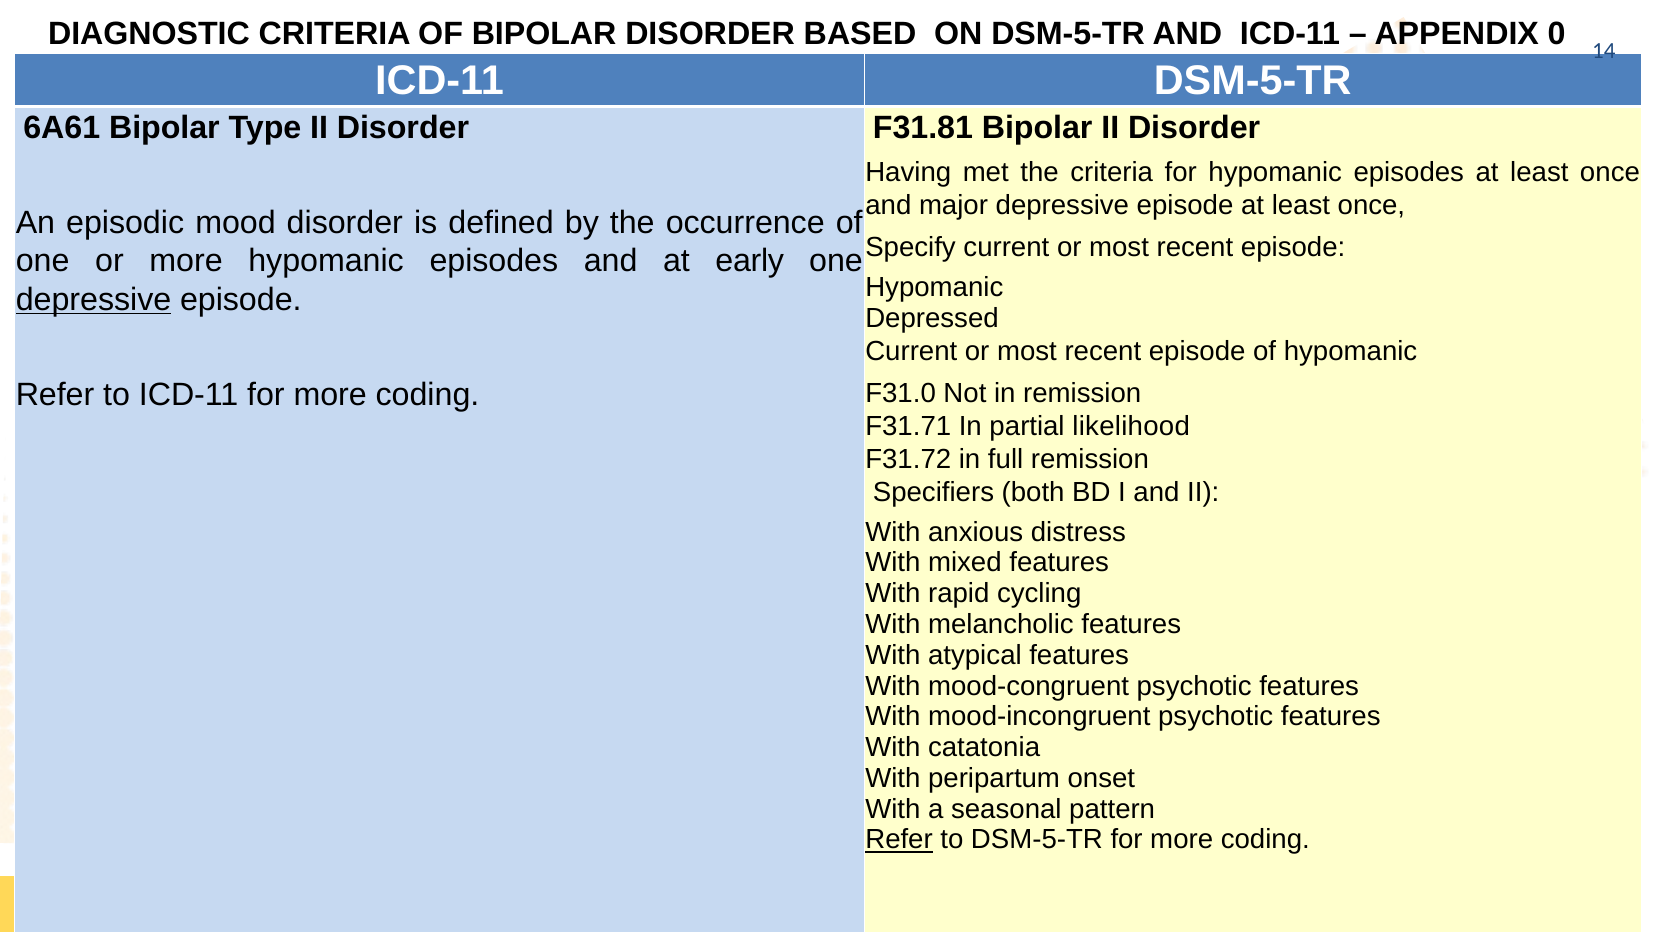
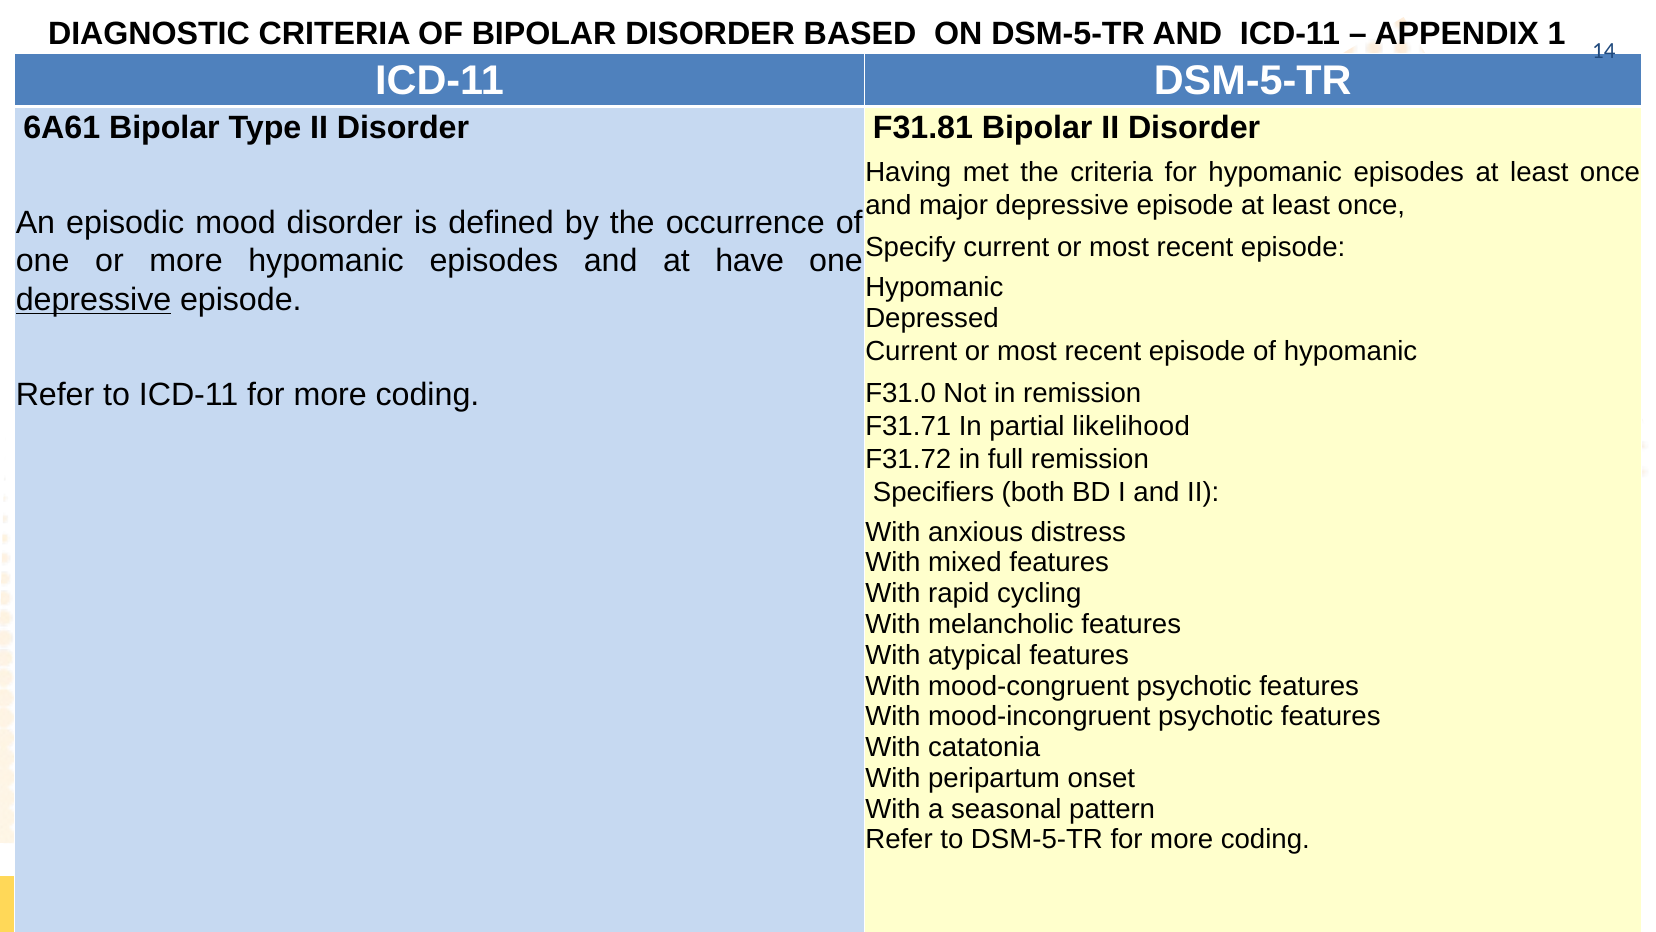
0: 0 -> 1 (1557, 34)
early: early -> have (750, 261)
Refer underline: present -> none (899, 839)
